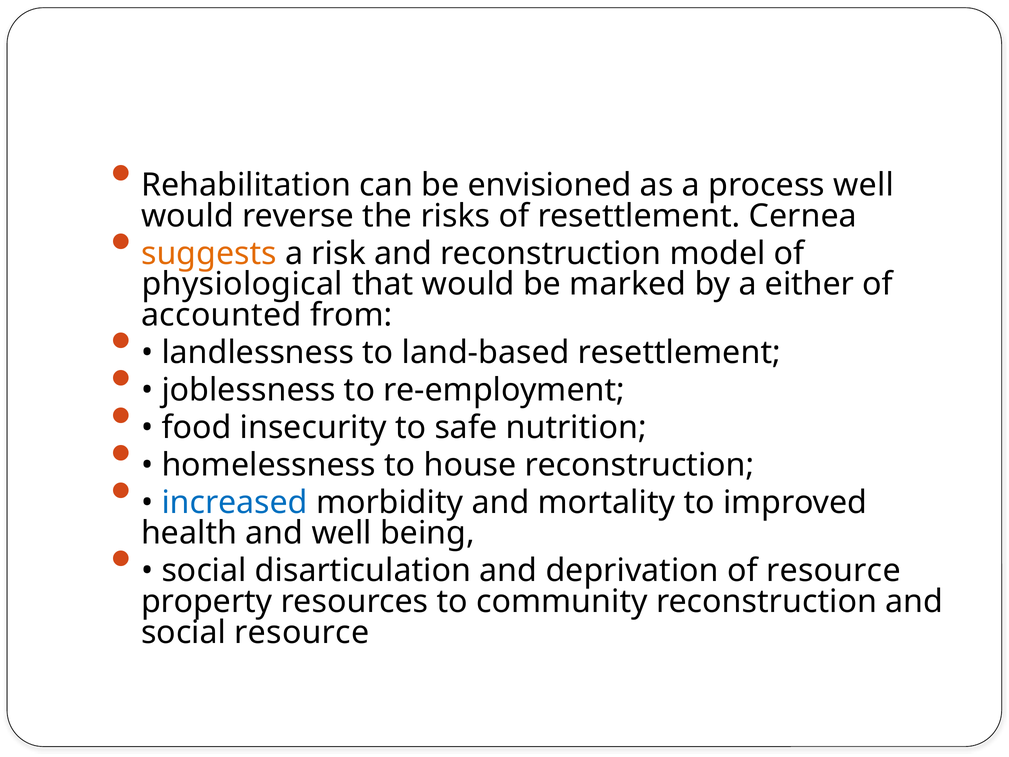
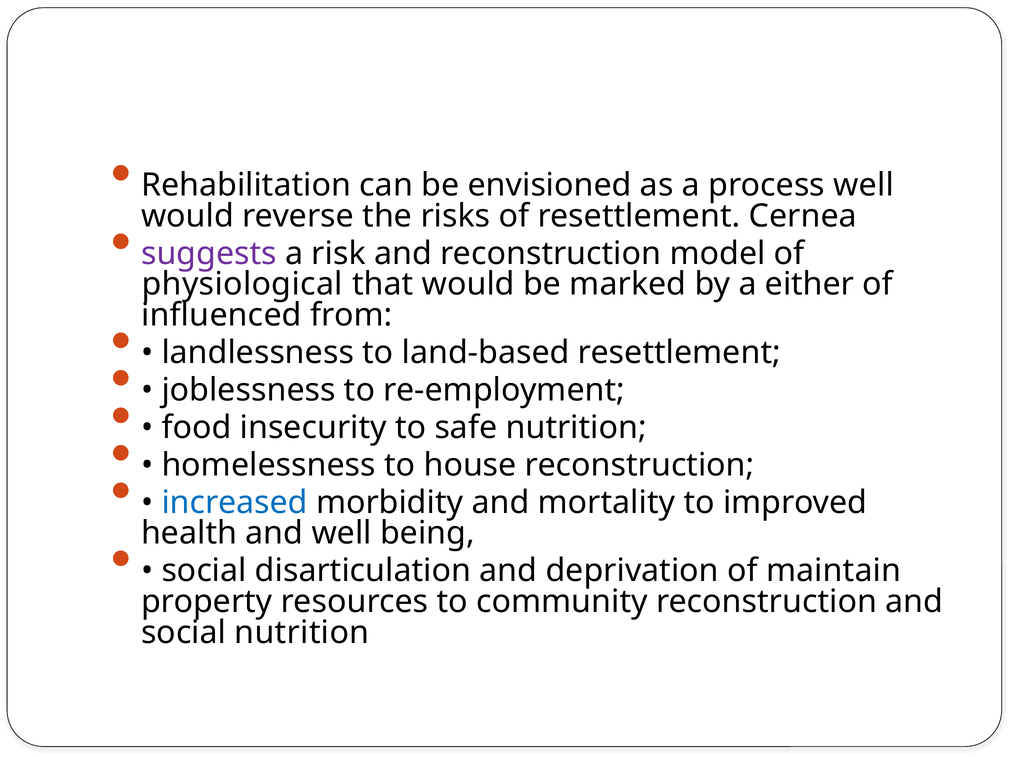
suggests colour: orange -> purple (209, 253)
accounted: accounted -> influenced (221, 315)
of resource: resource -> maintain (834, 571)
social resource: resource -> nutrition (302, 632)
